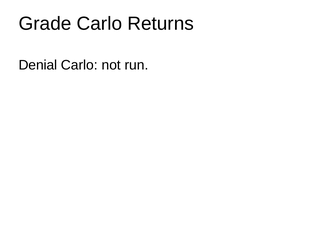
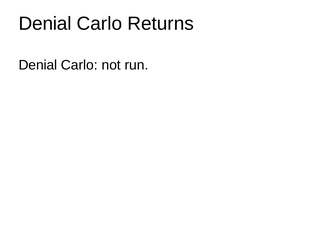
Grade: Grade -> Denial (45, 24)
